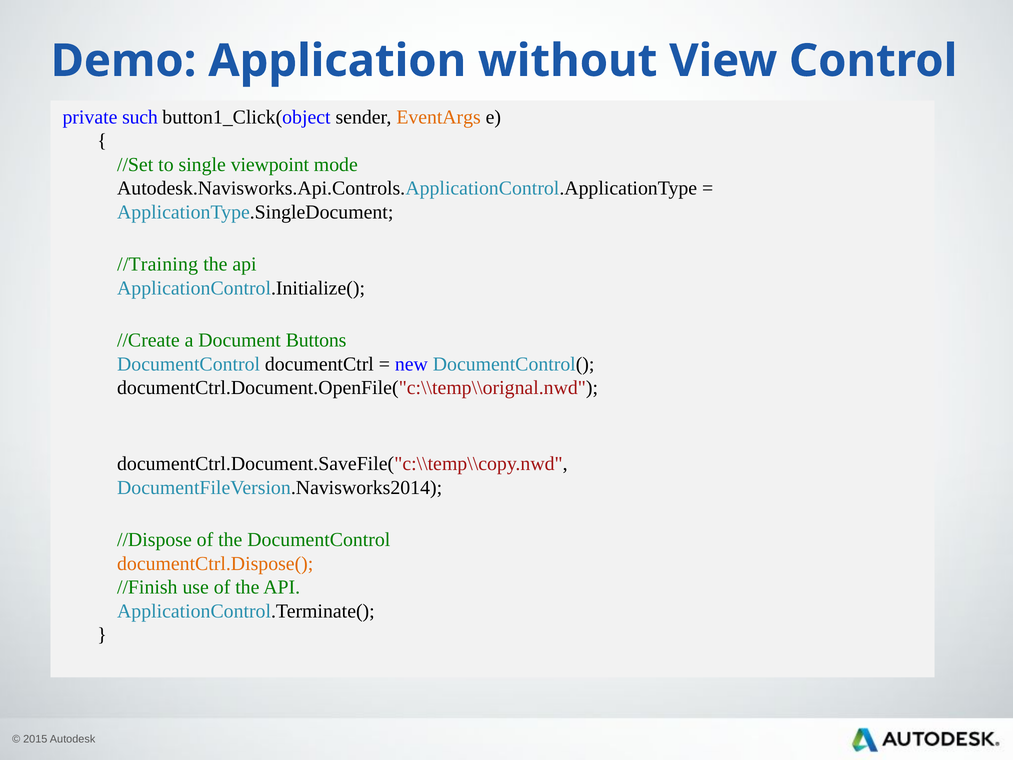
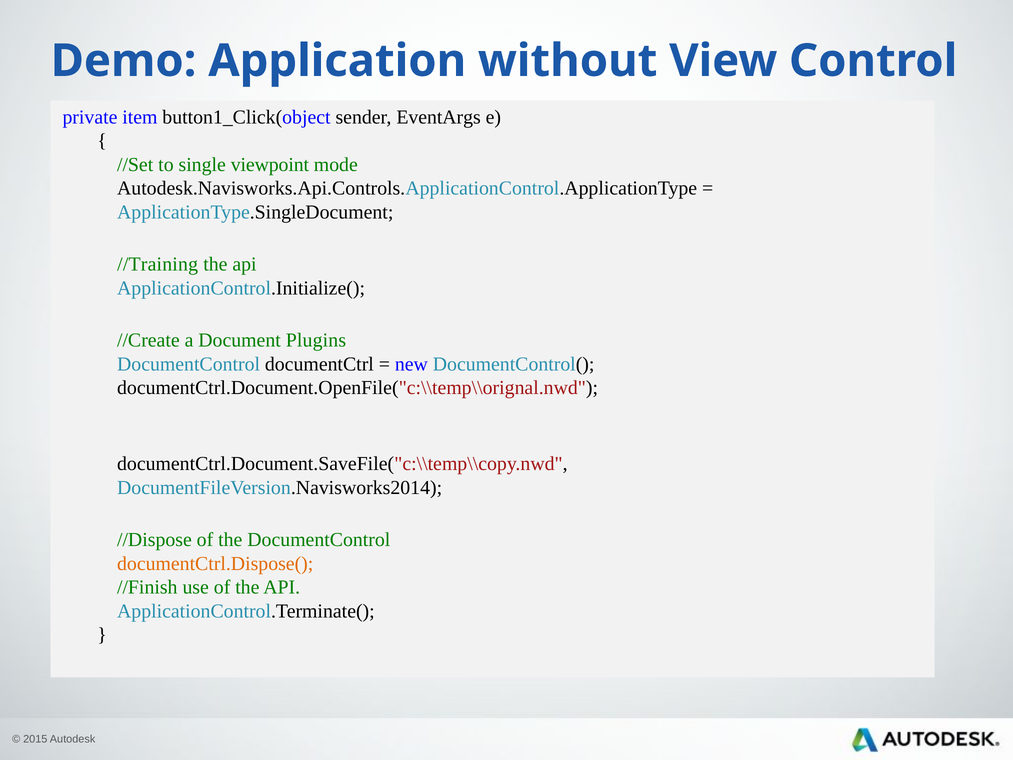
such: such -> item (140, 117)
EventArgs colour: orange -> black (439, 117)
Buttons: Buttons -> Plugins (316, 340)
